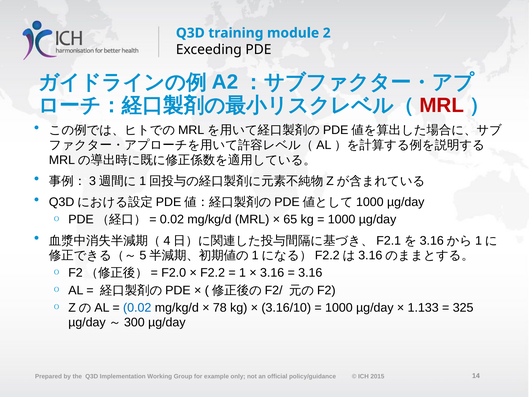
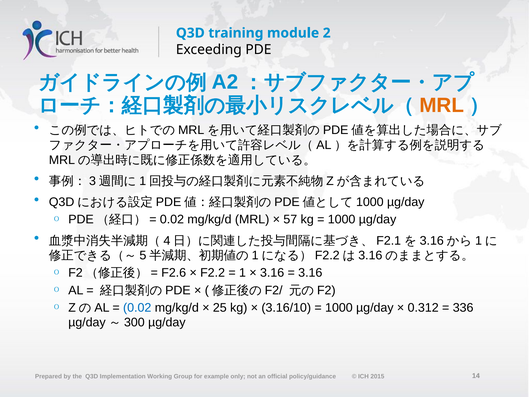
MRL colour: red -> orange (442, 105)
65: 65 -> 57 (290, 219)
F2.0: F2.0 -> F2.6 (174, 273)
78: 78 -> 25 (220, 307)
1.133: 1.133 -> 0.312 (423, 307)
325: 325 -> 336 (463, 307)
